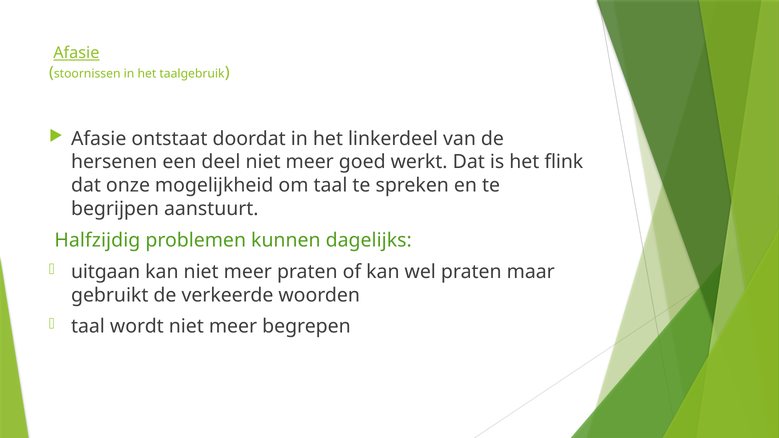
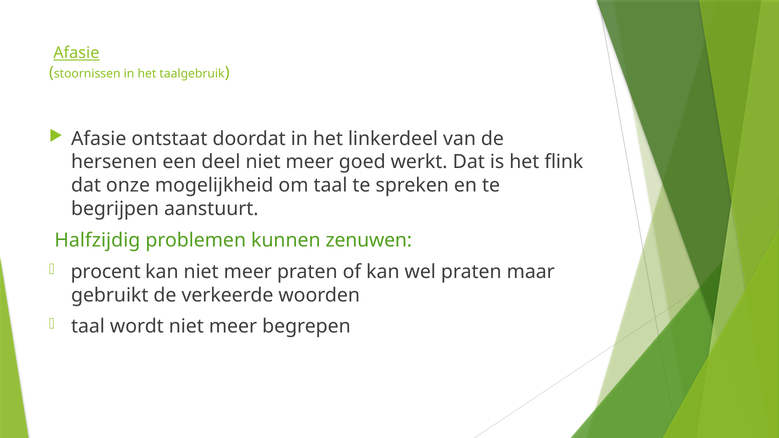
dagelijks: dagelijks -> zenuwen (369, 240)
uitgaan: uitgaan -> procent (106, 272)
